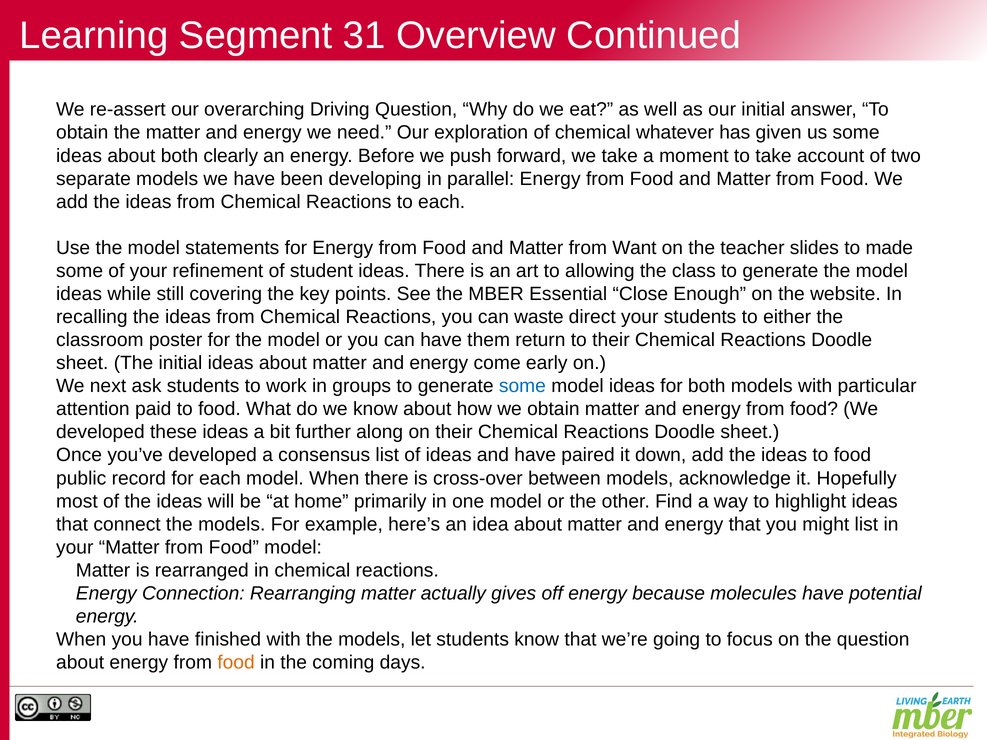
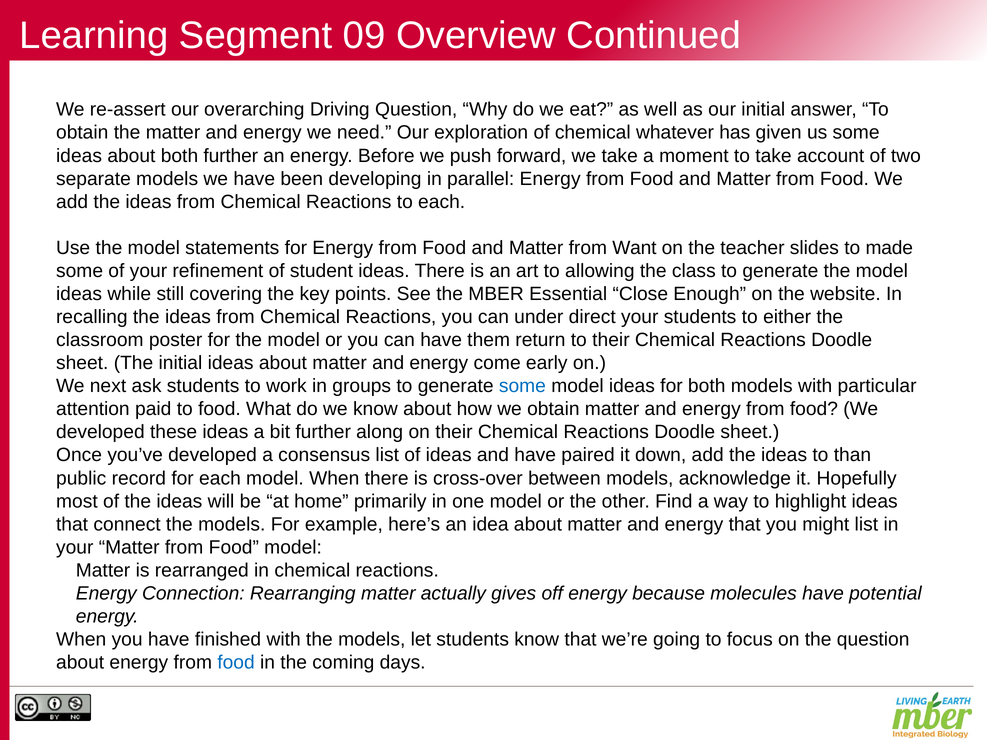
31: 31 -> 09 (364, 36)
both clearly: clearly -> further (231, 156)
waste: waste -> under (539, 317)
ideas to food: food -> than (852, 455)
food colour: orange -> blue (236, 663)
